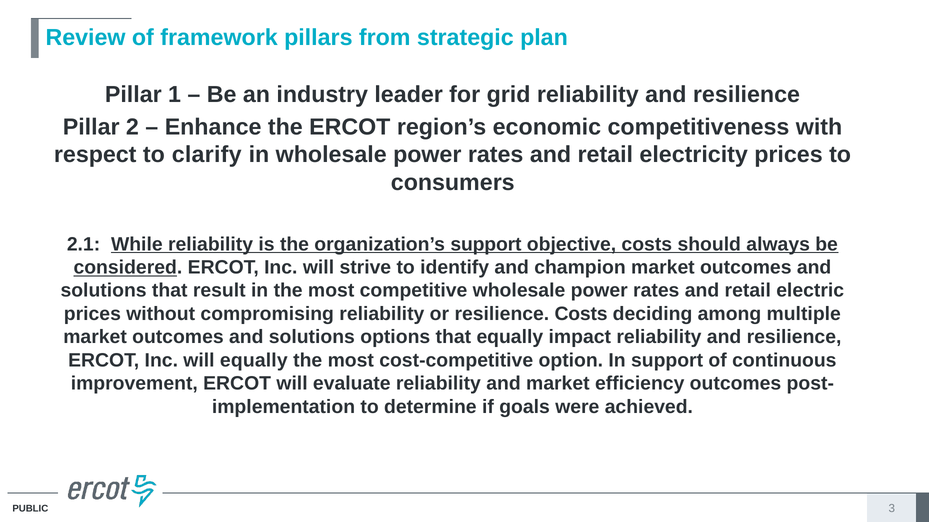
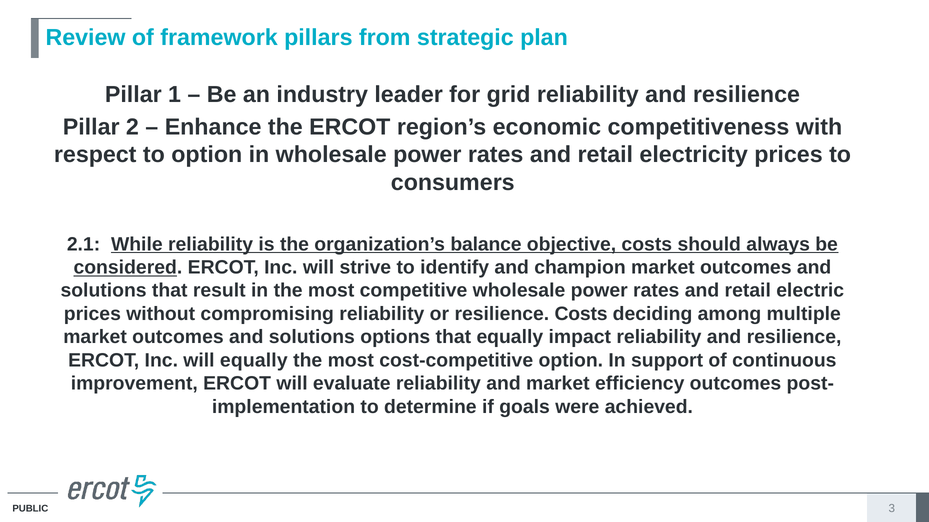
to clarify: clarify -> option (207, 155)
organization’s support: support -> balance (486, 244)
